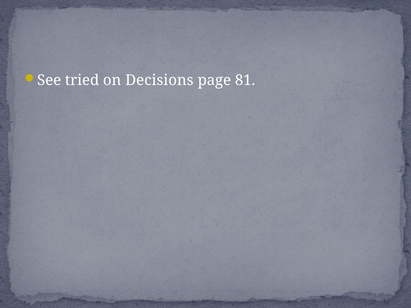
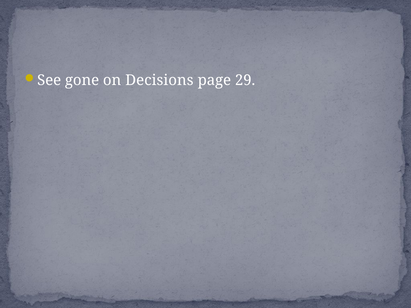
tried: tried -> gone (82, 80)
81: 81 -> 29 (245, 80)
